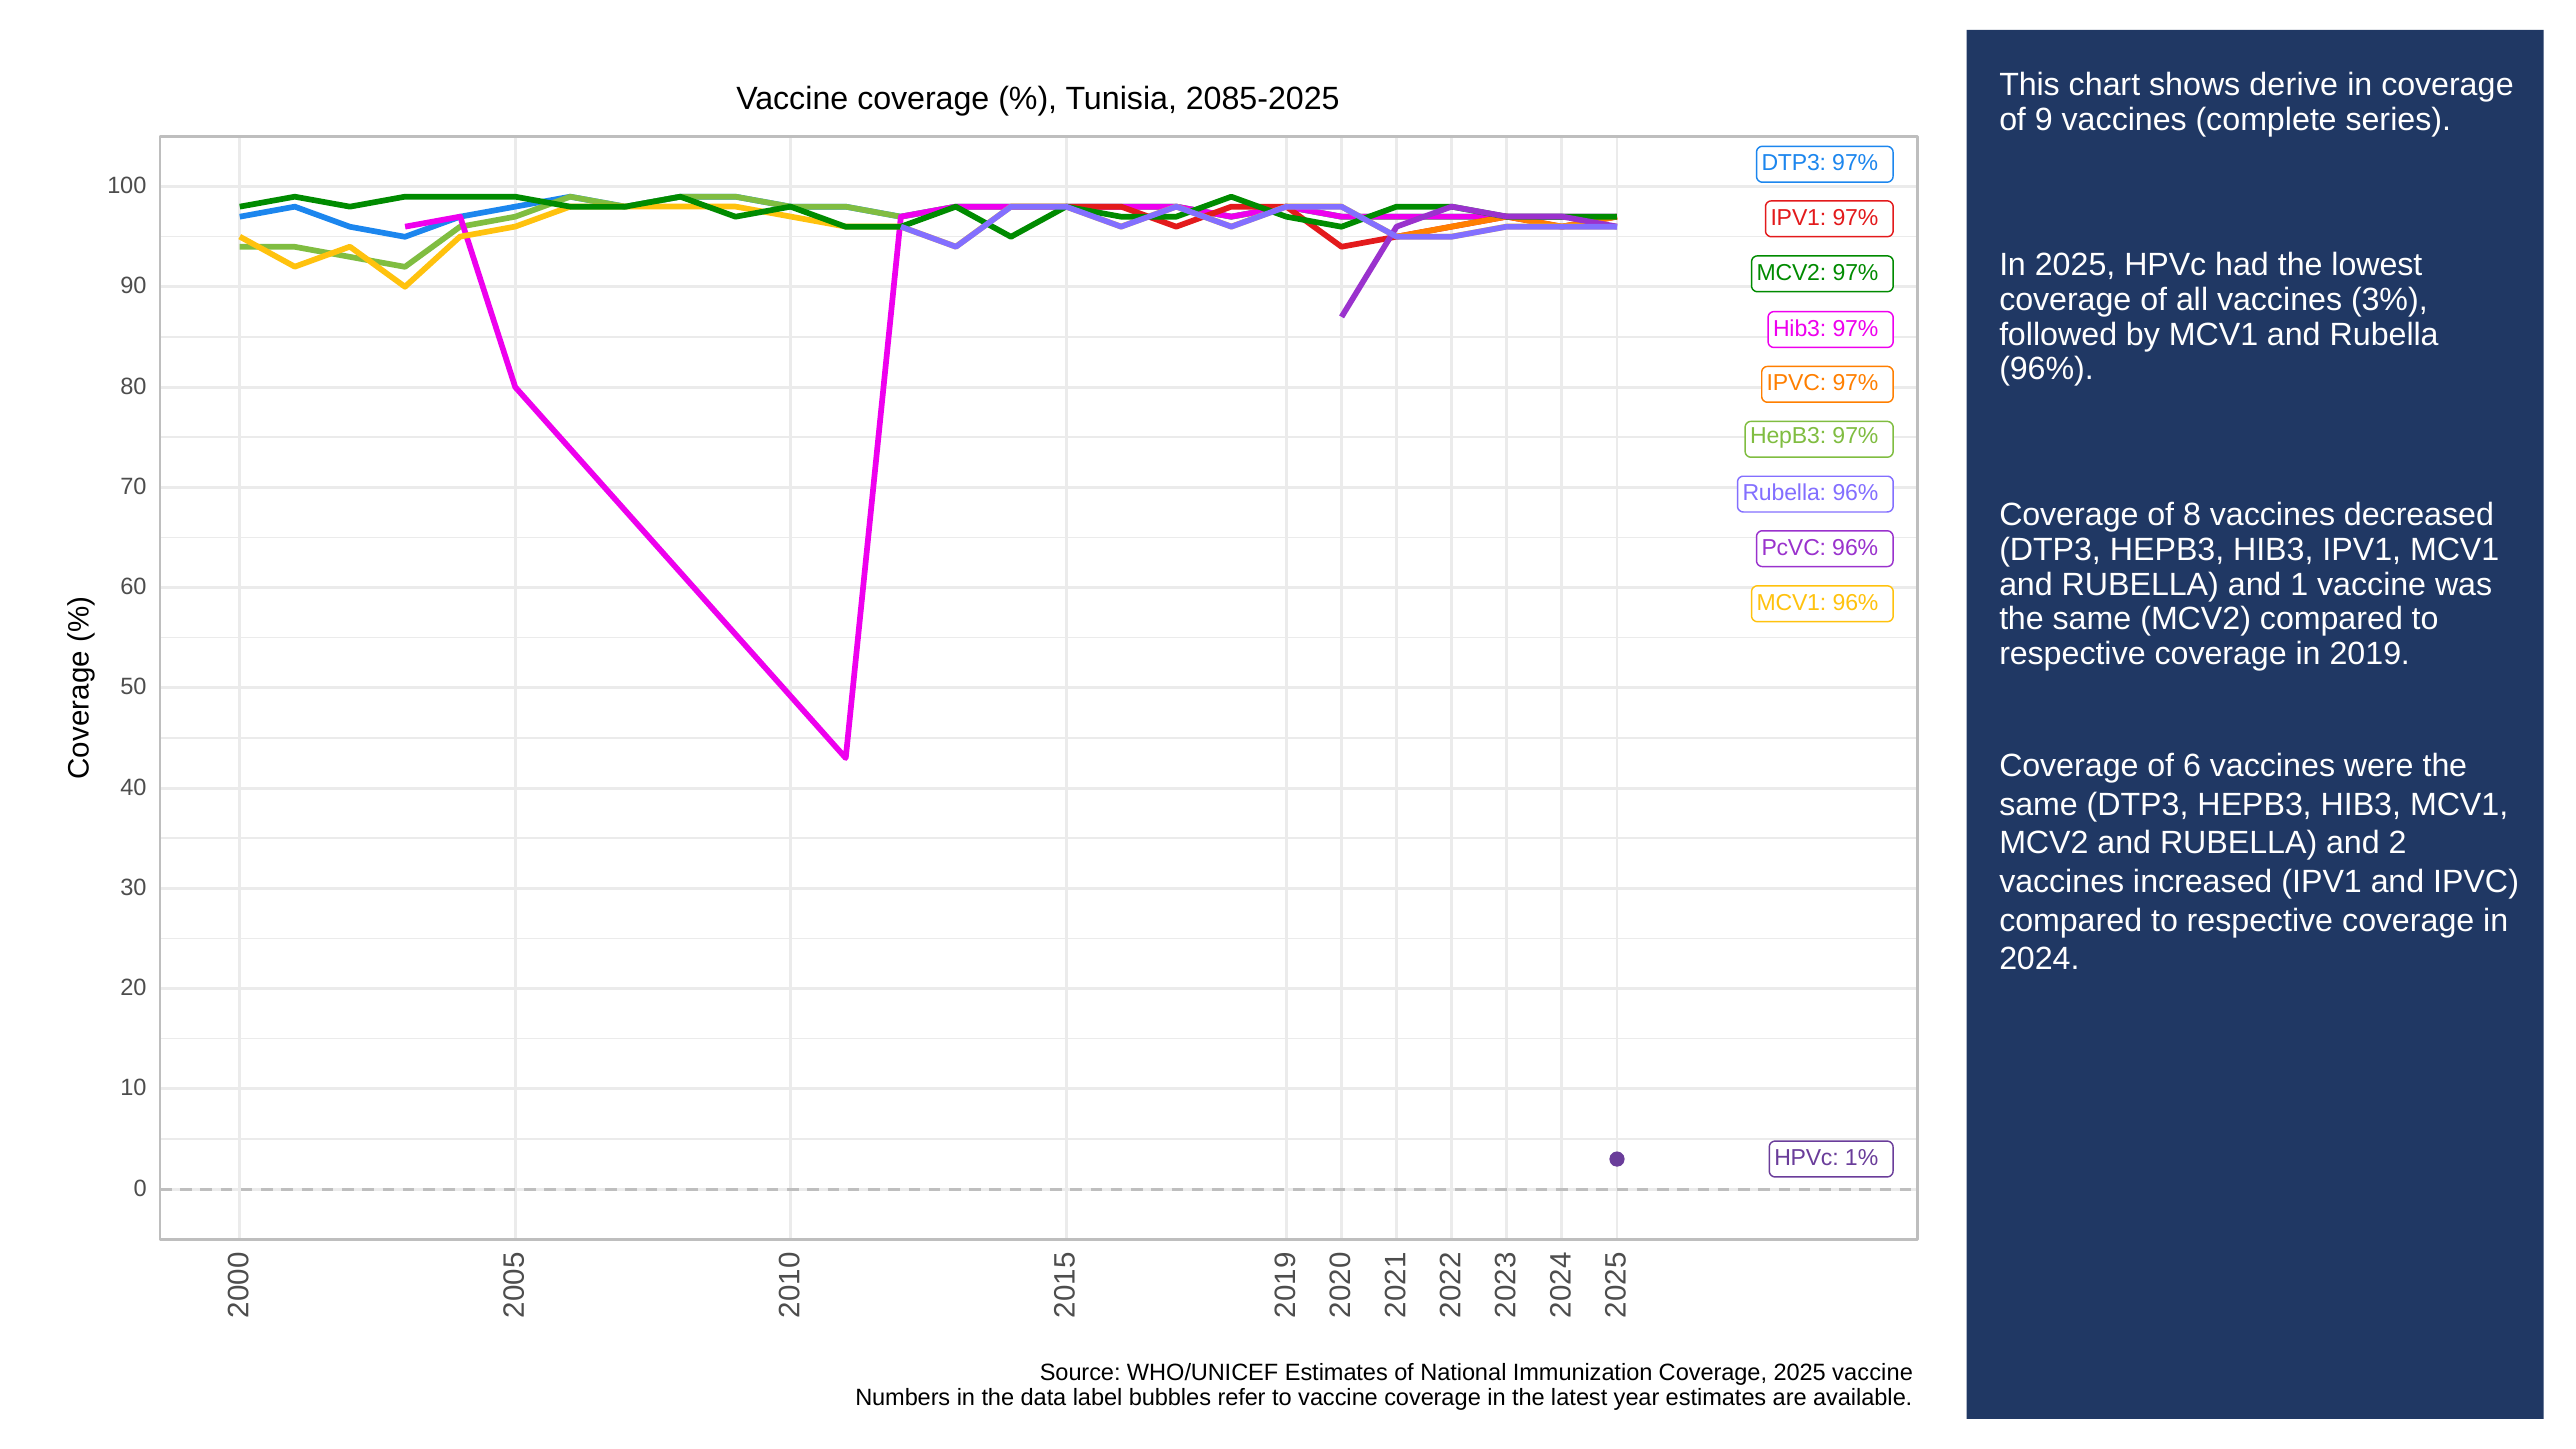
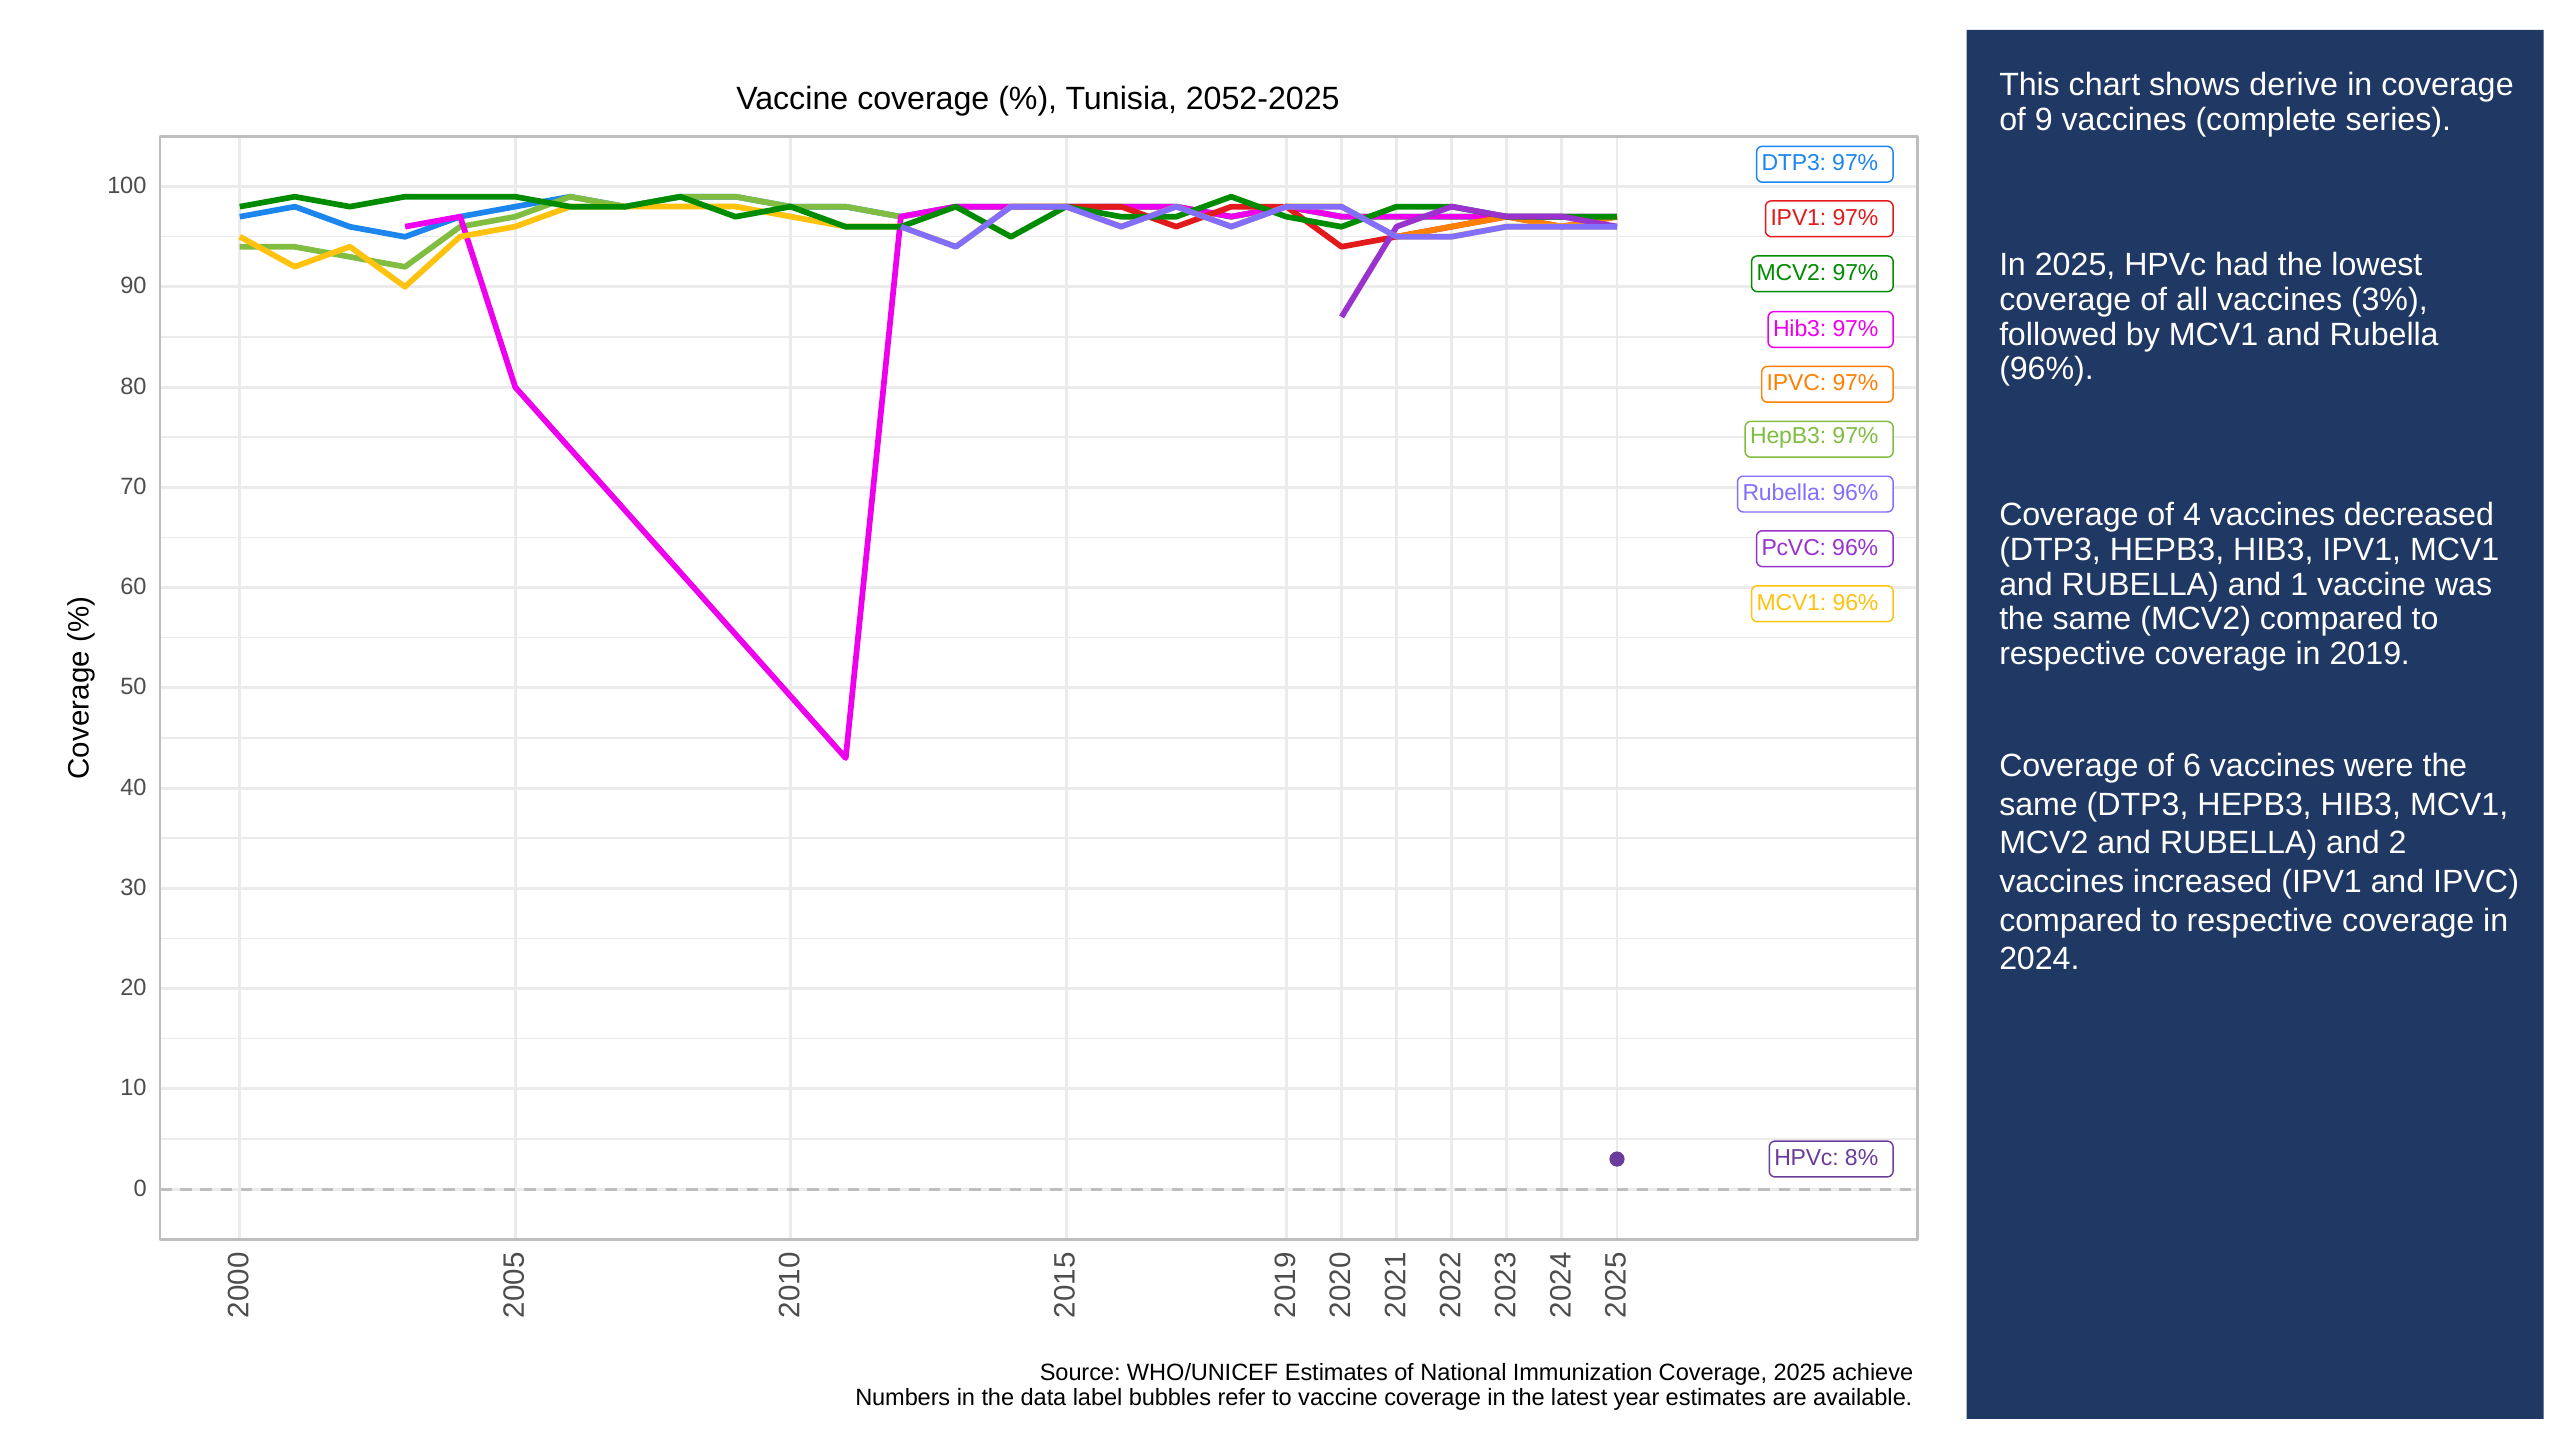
2085-2025: 2085-2025 -> 2052-2025 (1263, 99)
of 8: 8 -> 4 (2192, 515)
1%: 1% -> 8% (1862, 1158)
2025 vaccine: vaccine -> achieve (1873, 1373)
